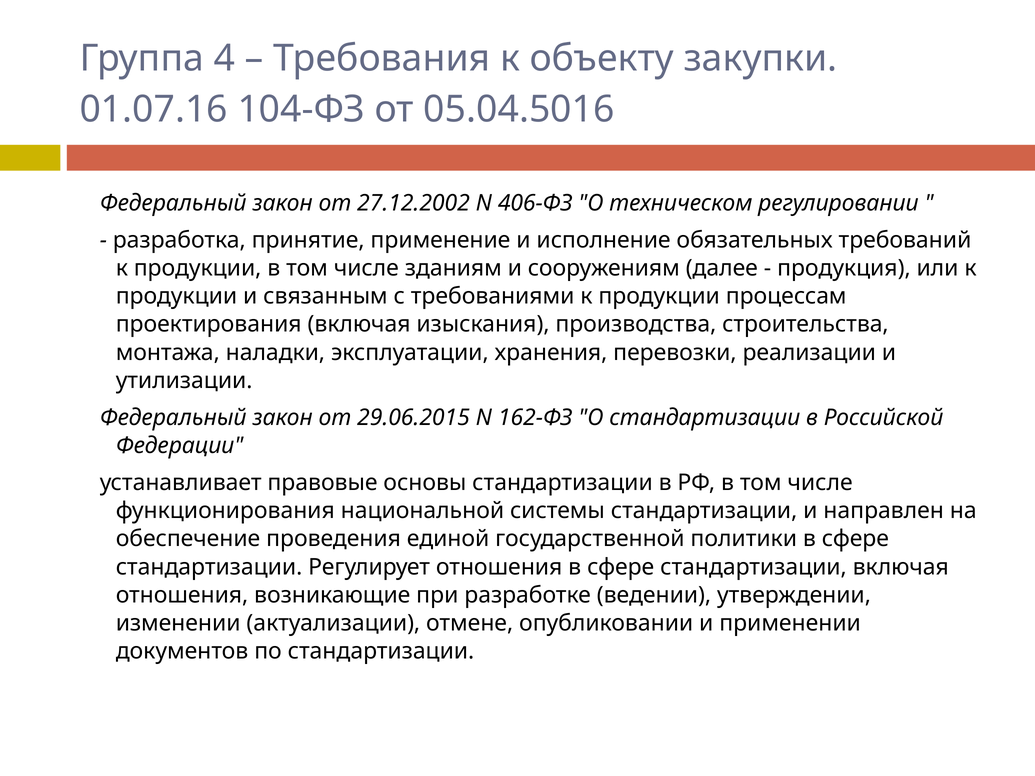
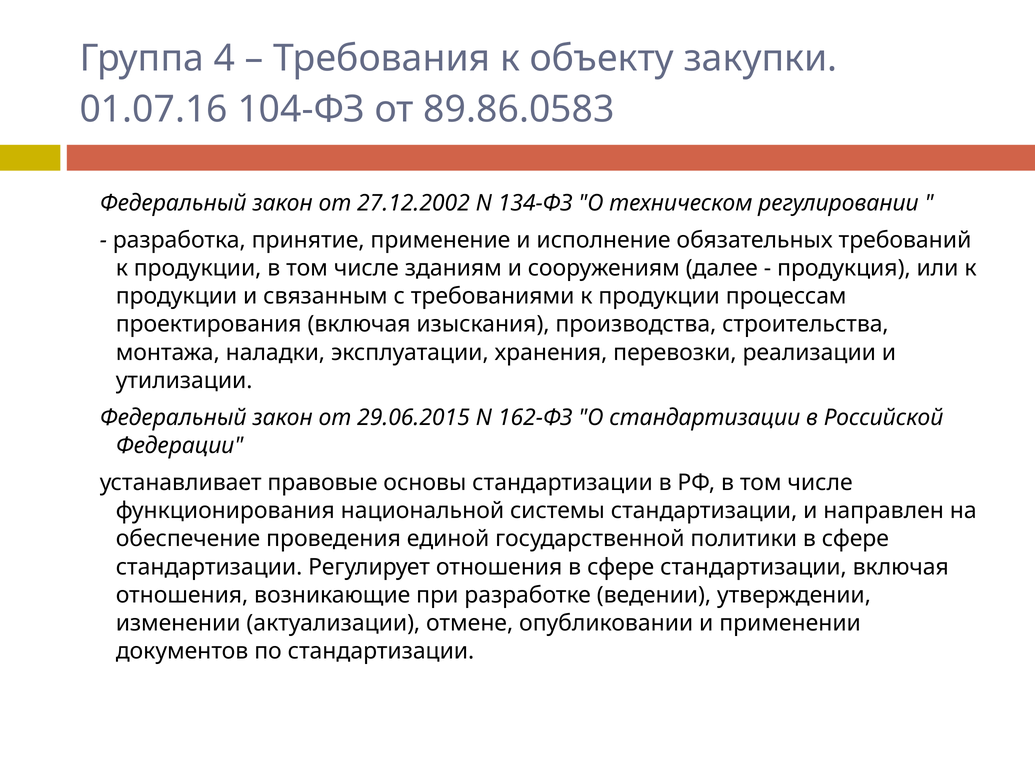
05.04.5016: 05.04.5016 -> 89.86.0583 (519, 110)
406-ФЗ: 406-ФЗ -> 134-ФЗ (535, 203)
